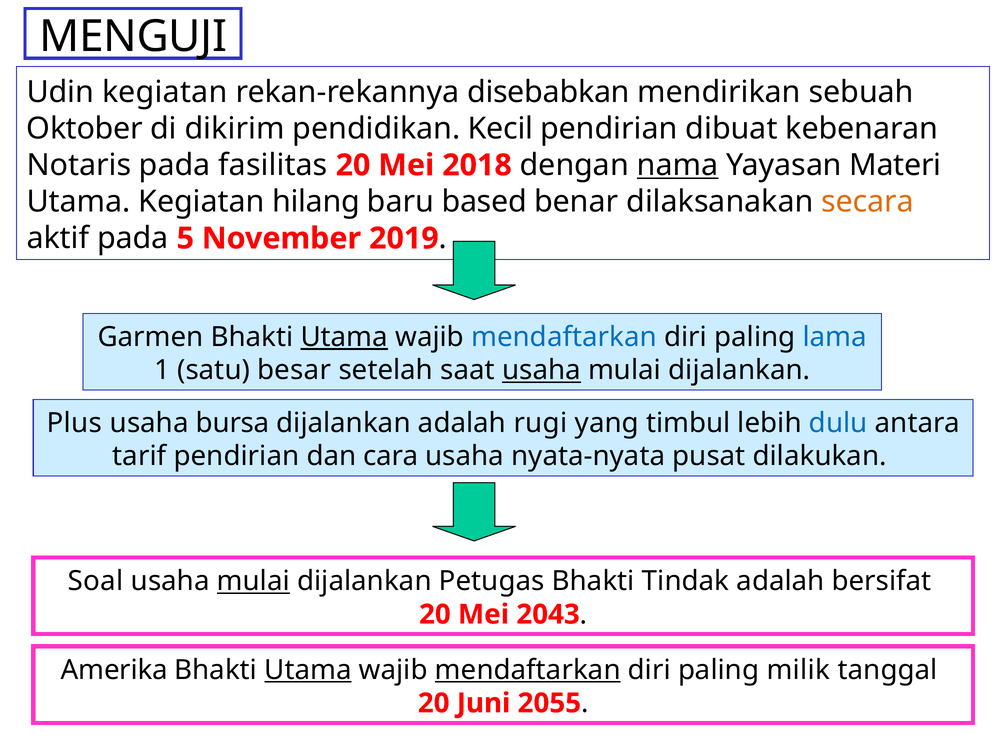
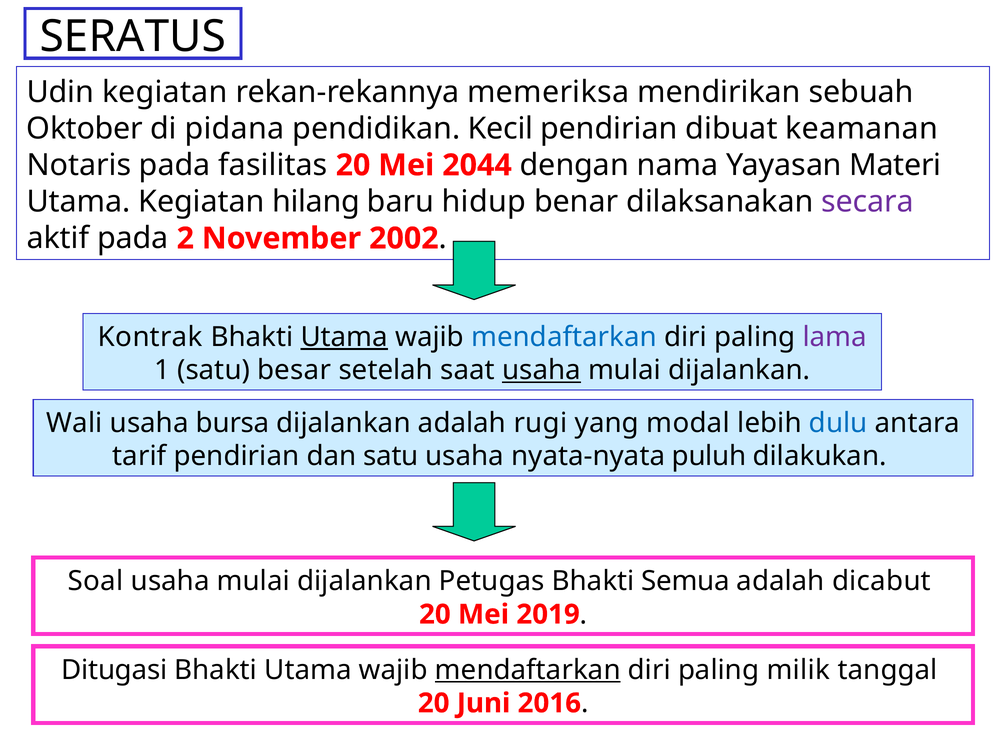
MENGUJI: MENGUJI -> SERATUS (133, 36)
disebabkan: disebabkan -> memeriksa (548, 92)
dikirim: dikirim -> pidana (234, 129)
kebenaran: kebenaran -> keamanan (862, 129)
2018: 2018 -> 2044 (477, 165)
nama underline: present -> none (678, 165)
based: based -> hidup (484, 202)
secara colour: orange -> purple (868, 202)
5: 5 -> 2 (185, 238)
2019: 2019 -> 2002 (404, 238)
Garmen: Garmen -> Kontrak (150, 337)
lama colour: blue -> purple (835, 337)
Plus: Plus -> Wali (75, 423)
timbul: timbul -> modal (688, 423)
dan cara: cara -> satu (391, 456)
pusat: pusat -> puluh (709, 456)
mulai underline: present -> none (253, 581)
Tindak: Tindak -> Semua (686, 581)
bersifat: bersifat -> dicabut (881, 581)
2043: 2043 -> 2019 (548, 614)
Amerika: Amerika -> Ditugasi (114, 669)
Utama underline: present -> none (308, 669)
2055: 2055 -> 2016 (549, 703)
